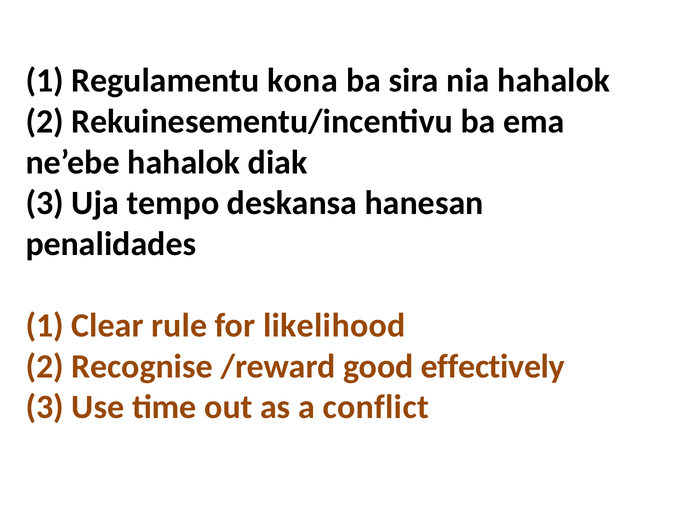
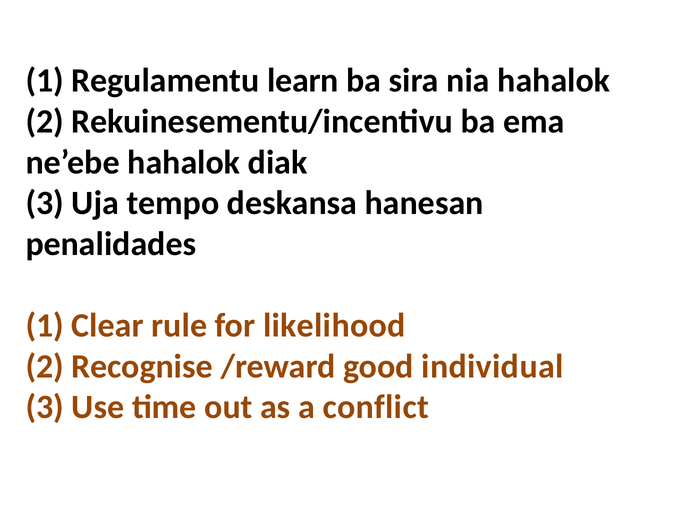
kona: kona -> learn (303, 81)
effectively: effectively -> individual (492, 366)
